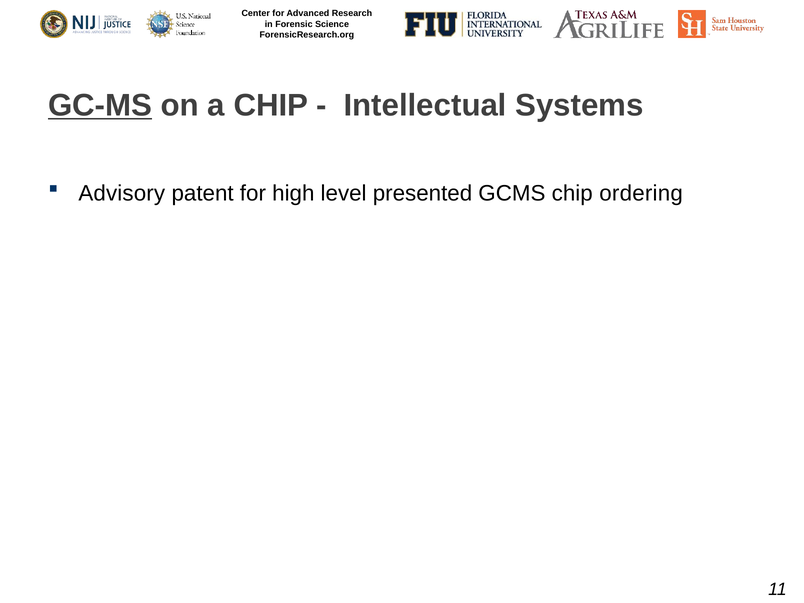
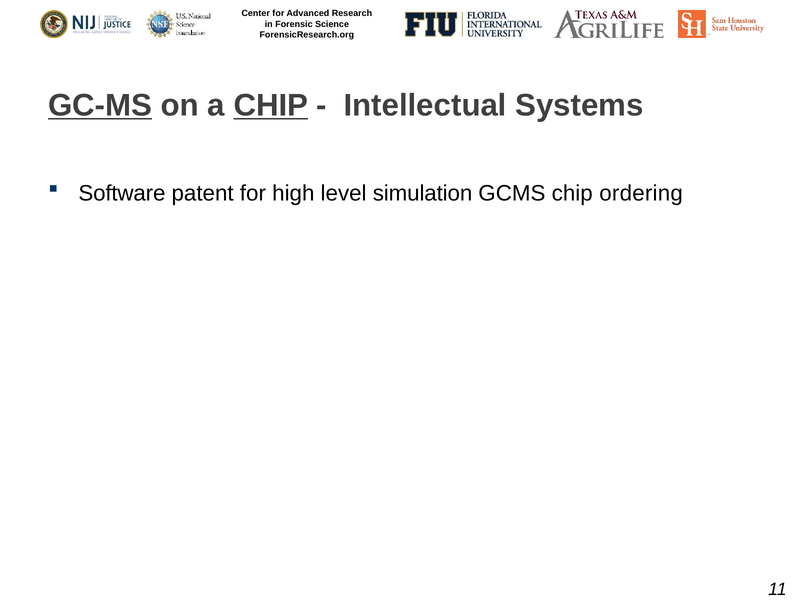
CHIP underline: none -> present (271, 105)
Advisory: Advisory -> Software (122, 193)
presented: presented -> simulation (423, 193)
